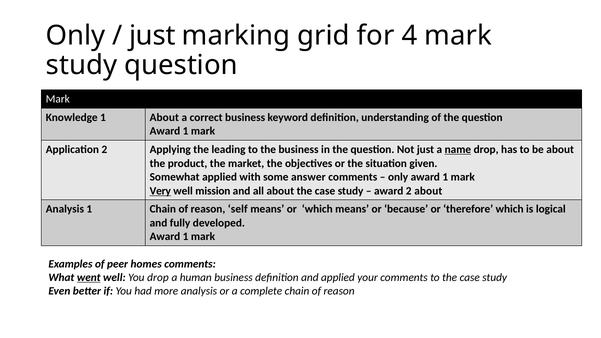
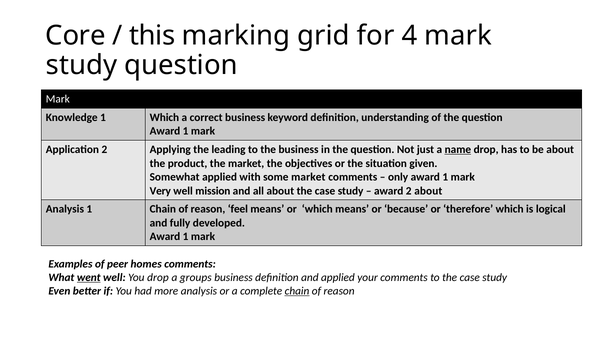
Only: Only -> Core (76, 36)
just: just -> this (152, 36)
1 About: About -> Which (164, 118)
some answer: answer -> market (308, 177)
Very underline: present -> none (160, 191)
self: self -> feel (238, 209)
human: human -> groups (196, 277)
chain underline: none -> present (297, 291)
